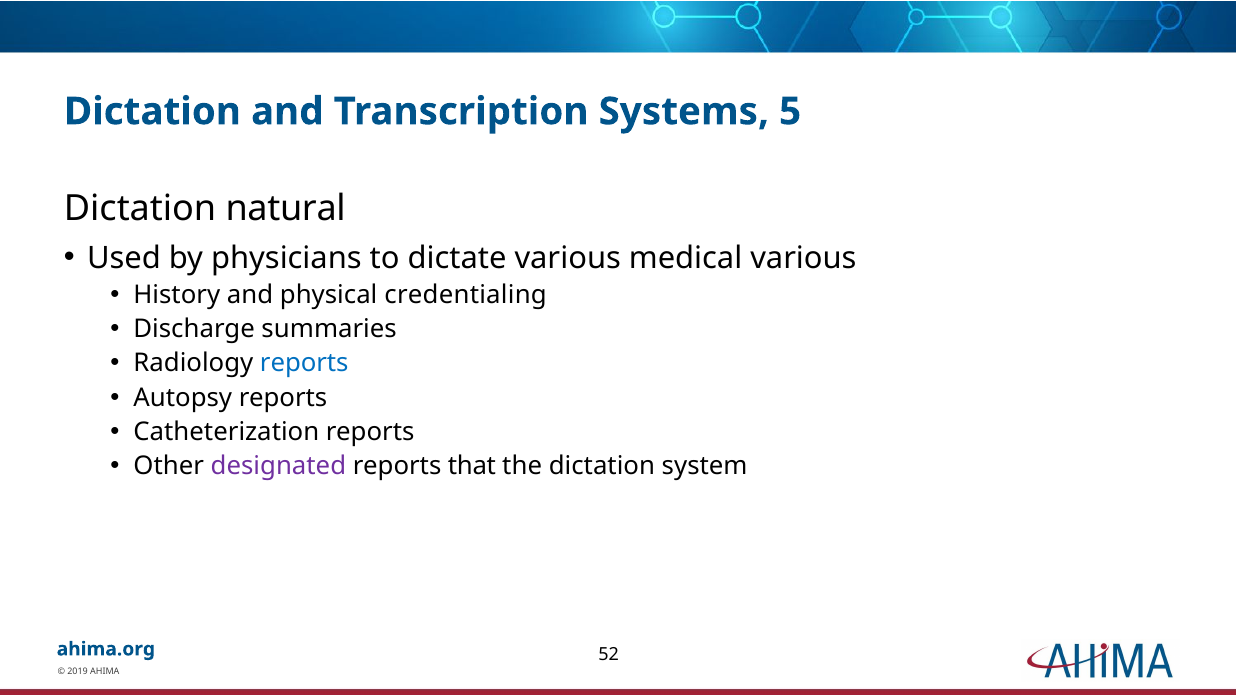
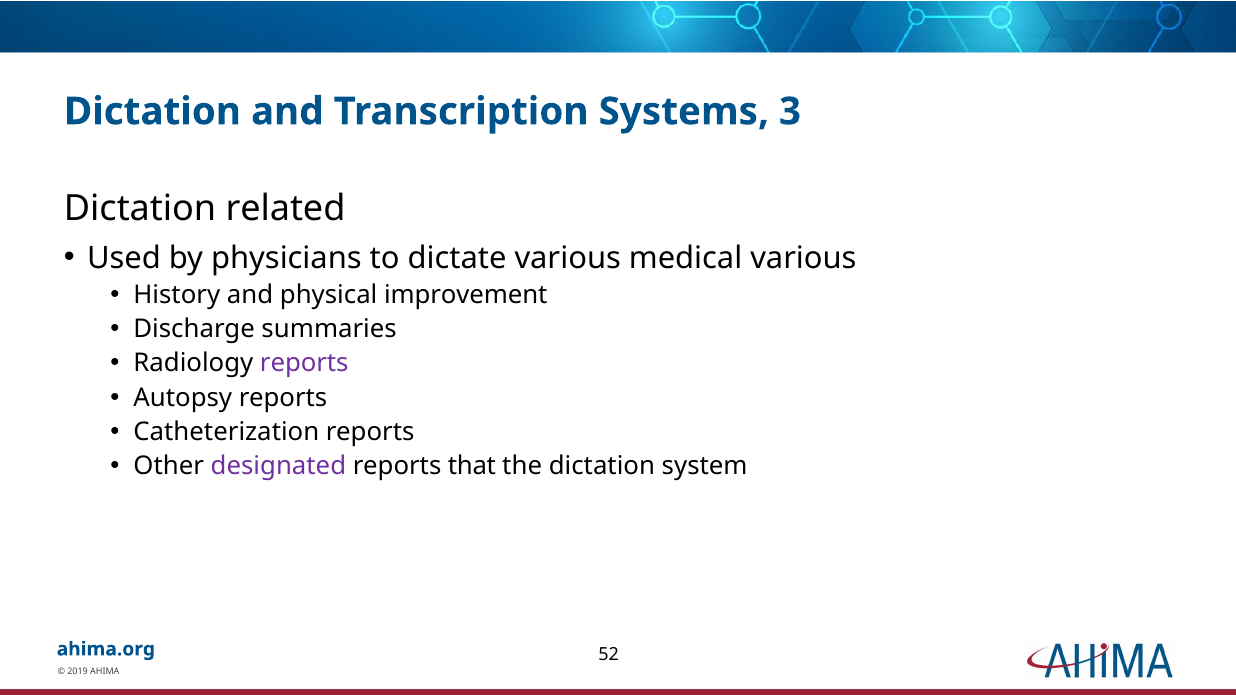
5: 5 -> 3 (790, 112)
natural: natural -> related (285, 209)
credentialing: credentialing -> improvement (466, 295)
reports colour: blue -> purple (304, 364)
